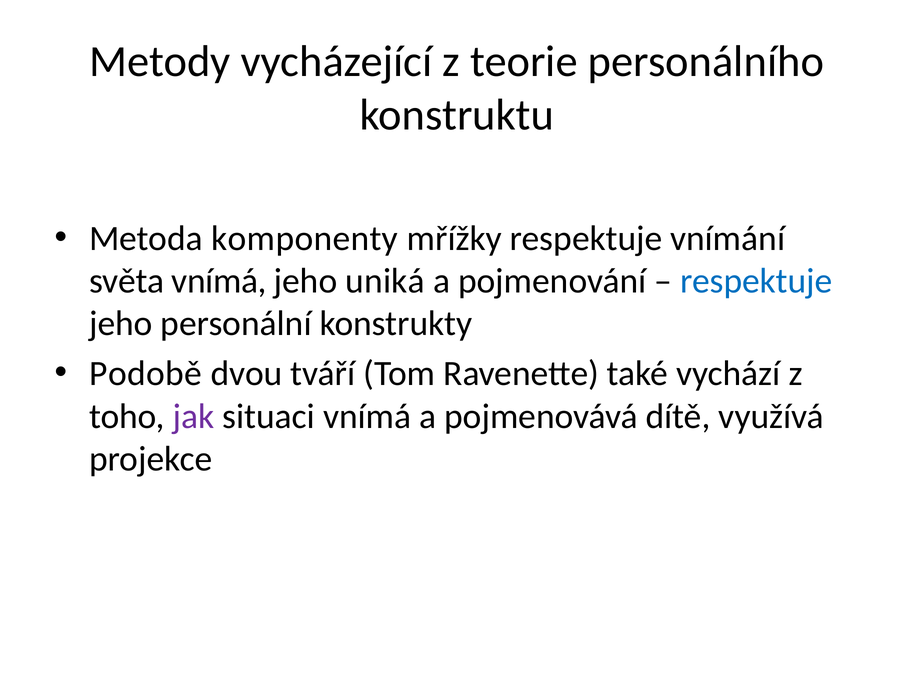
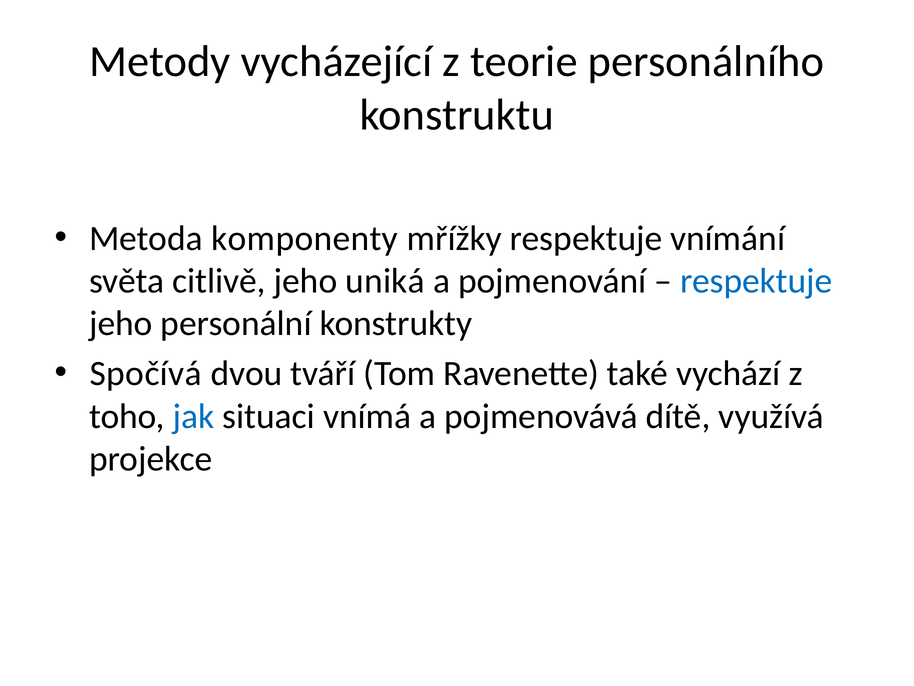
světa vnímá: vnímá -> citlivě (219, 281)
Podobě: Podobě -> Spočívá (146, 373)
jak colour: purple -> blue (194, 416)
